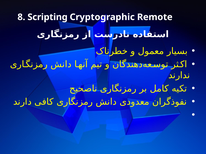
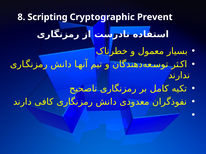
Remote: Remote -> Prevent (155, 17)
